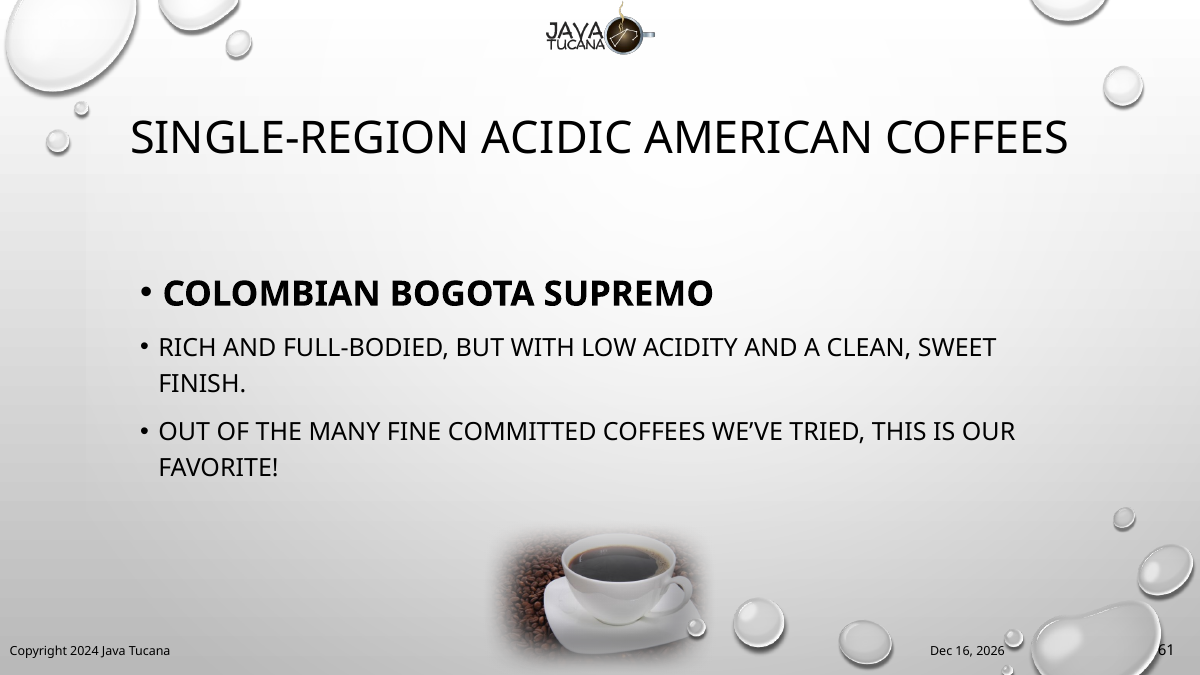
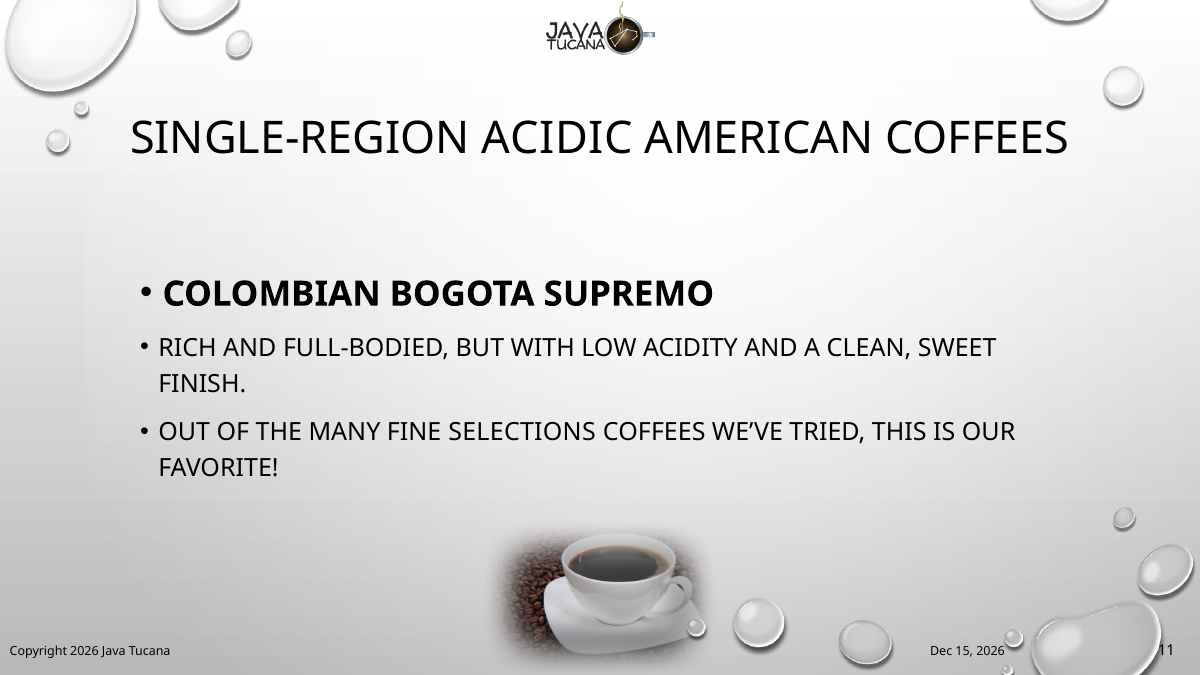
COMMITTED: COMMITTED -> SELECTIONS (522, 432)
Copyright 2024: 2024 -> 2026 (84, 651)
16: 16 -> 15 (964, 651)
61: 61 -> 11 (1167, 651)
